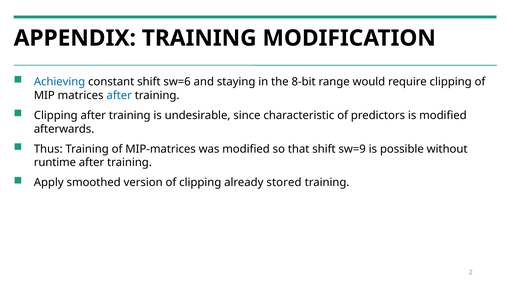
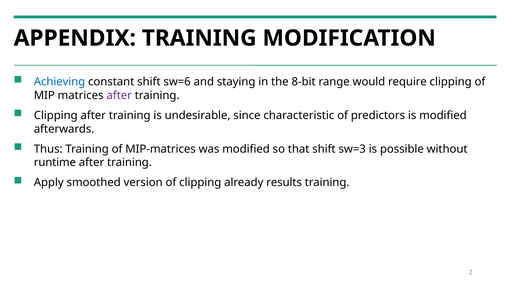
after colour: blue -> purple (119, 96)
sw=9: sw=9 -> sw=3 (352, 149)
stored: stored -> results (284, 183)
